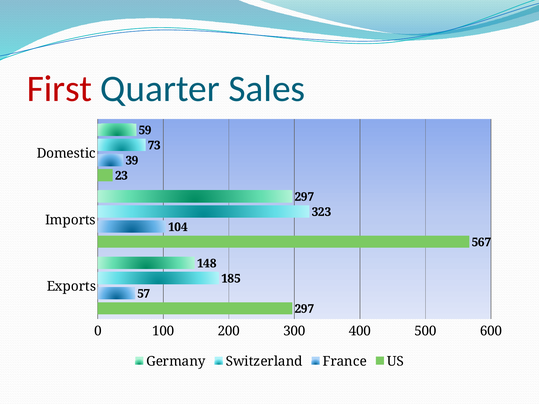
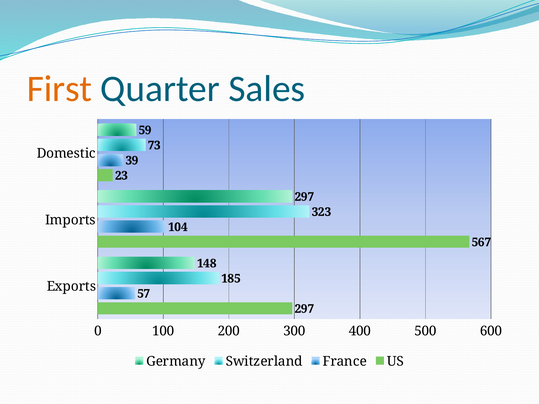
First colour: red -> orange (59, 89)
